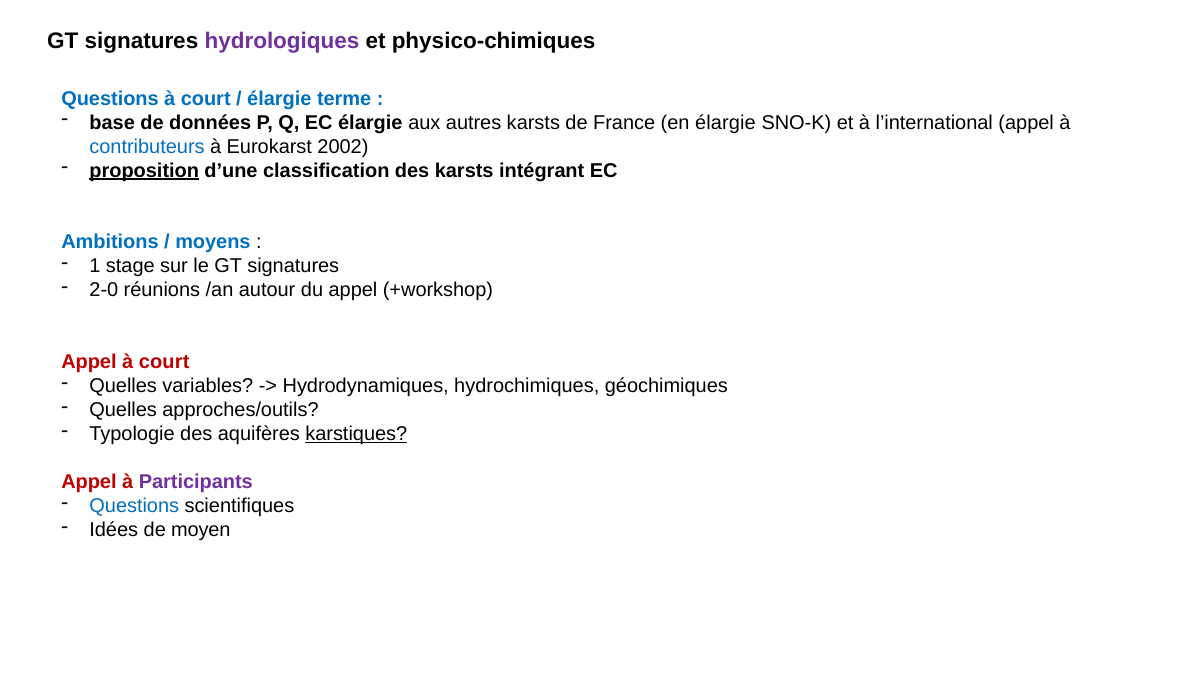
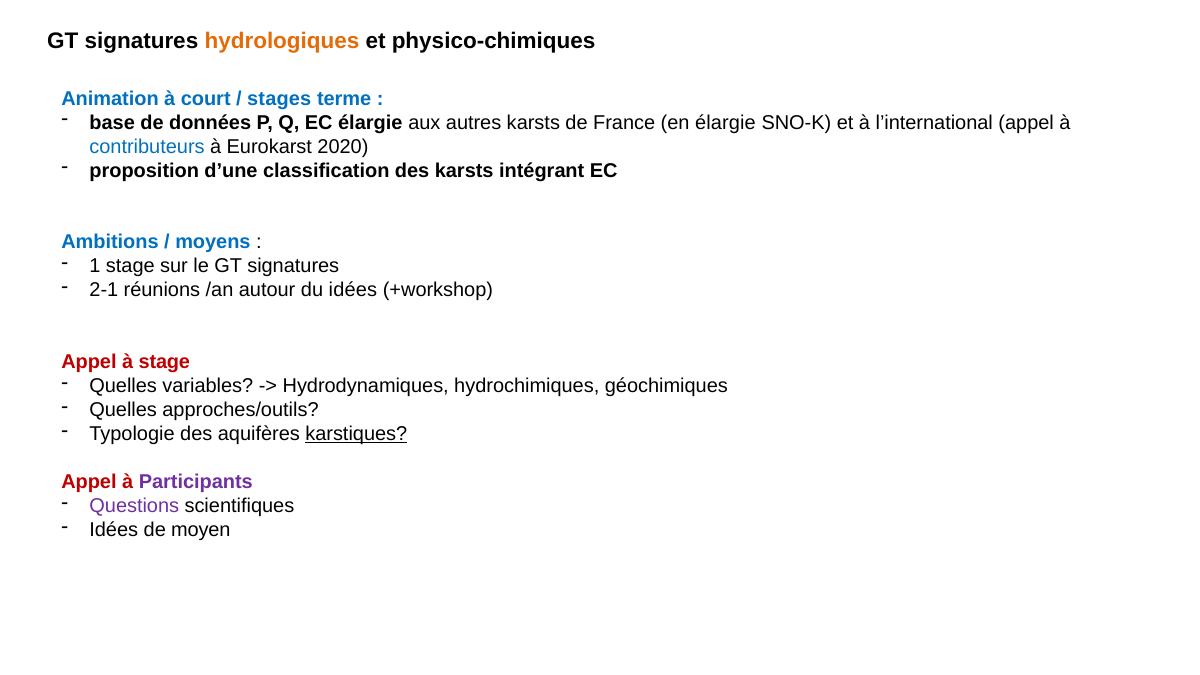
hydrologiques colour: purple -> orange (282, 42)
Questions: Questions -> Animation (110, 98)
élargie: élargie -> stages (279, 98)
2002: 2002 -> 2020 (343, 146)
proposition underline: present -> none (144, 170)
2-0: 2-0 -> 2-1 (104, 290)
du appel: appel -> idées (353, 290)
Appel à court: court -> stage (164, 362)
Questions colour: blue -> purple (134, 506)
